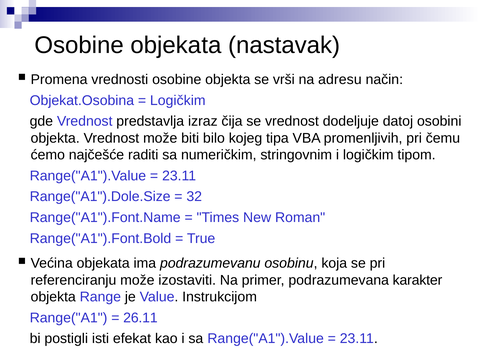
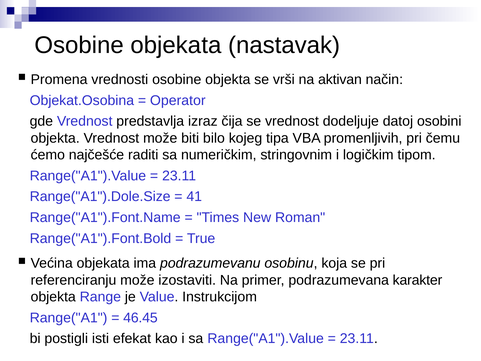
adresu: adresu -> aktivan (340, 79)
Logičkim: Logičkim -> Operator (178, 100)
32: 32 -> 41 (194, 197)
26.11: 26.11 -> 46.45 (140, 318)
